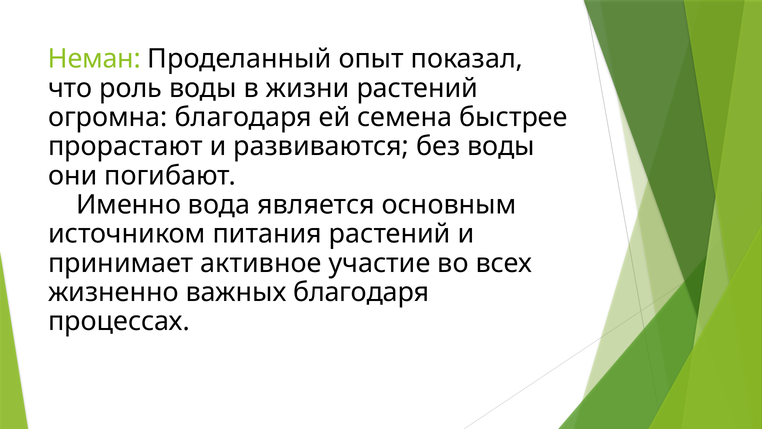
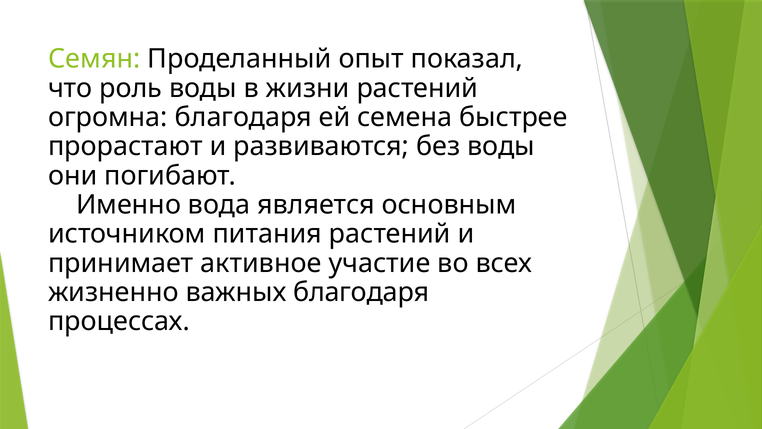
Неман: Неман -> Семян (94, 59)
